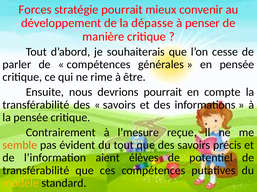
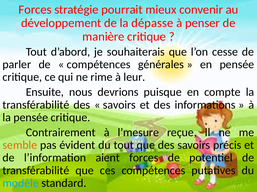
être: être -> leur (134, 77)
devrions pourrait: pourrait -> puisque (163, 92)
aient élèves: élèves -> forces (144, 158)
modèle colour: yellow -> light blue (21, 184)
